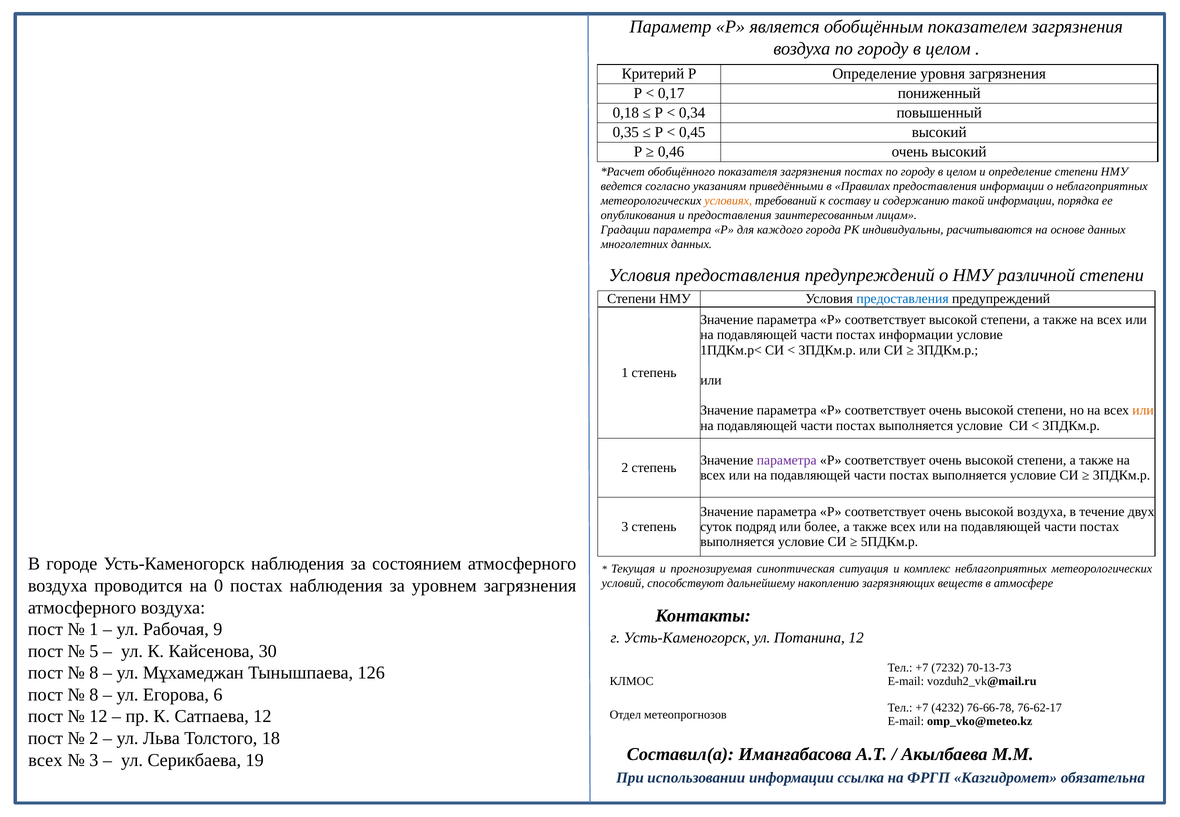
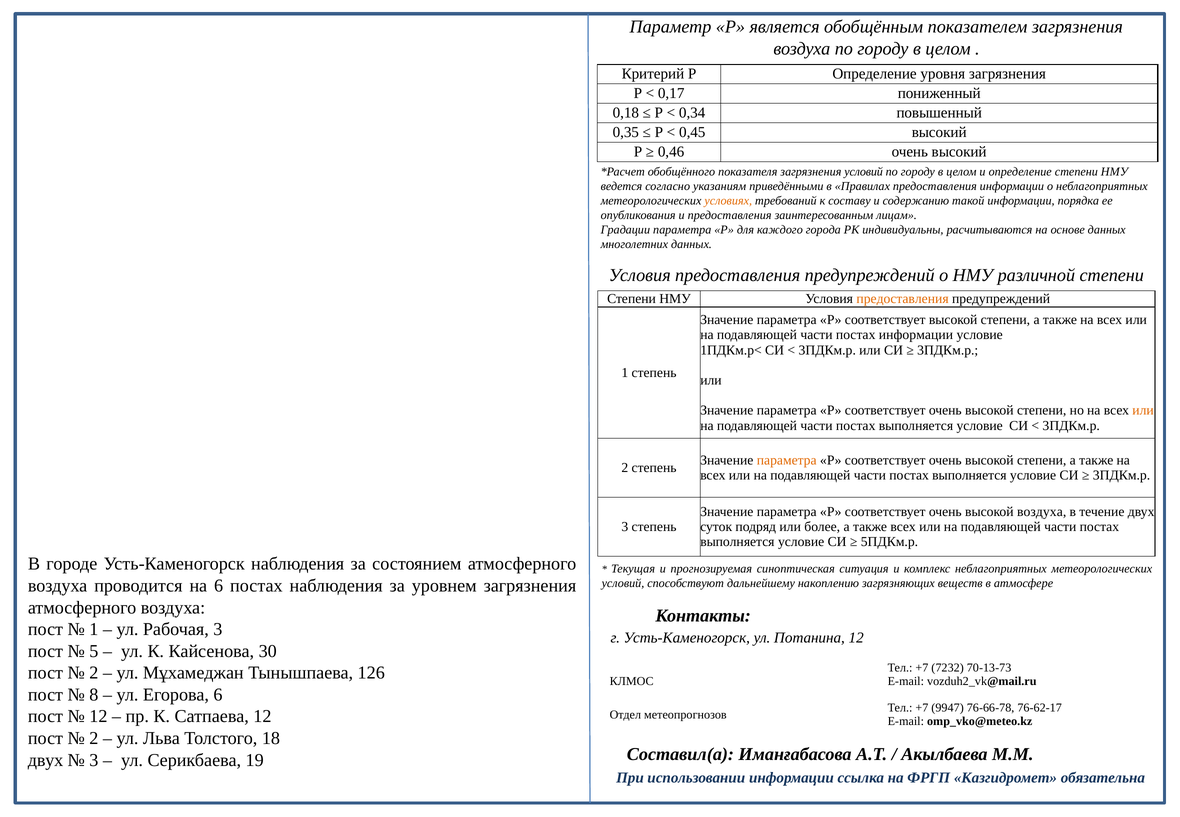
загрязнения постах: постах -> условий (864, 172)
предоставления colour: blue -> orange (903, 299)
параметра colour: purple -> orange (787, 460)
на 0: 0 -> 6 (219, 586)
Рабочая 9: 9 -> 3 (218, 629)
8: 8 -> 2 (94, 673)
4232: 4232 -> 9947 (948, 708)
всех: всех -> двух (46, 760)
